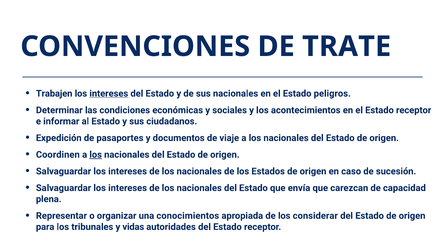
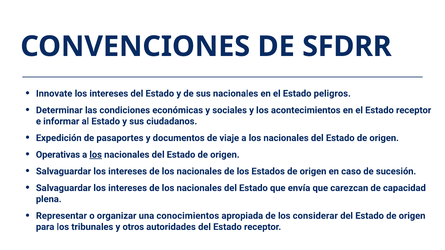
TRATE: TRATE -> SFDRR (347, 47)
Trabajen: Trabajen -> Innovate (54, 94)
intereses underline: present -> none (109, 94)
Coordinen: Coordinen -> Operativas (58, 155)
vidas: vidas -> otros (133, 227)
